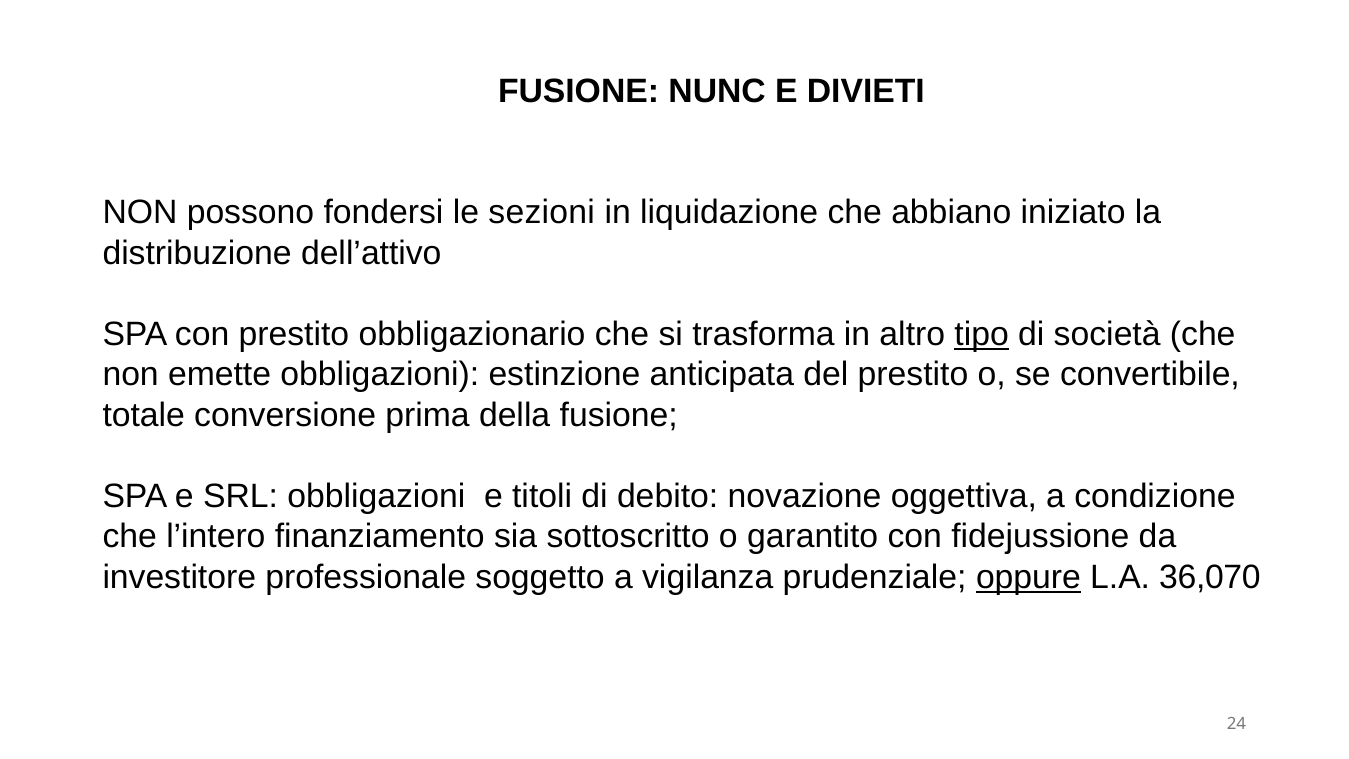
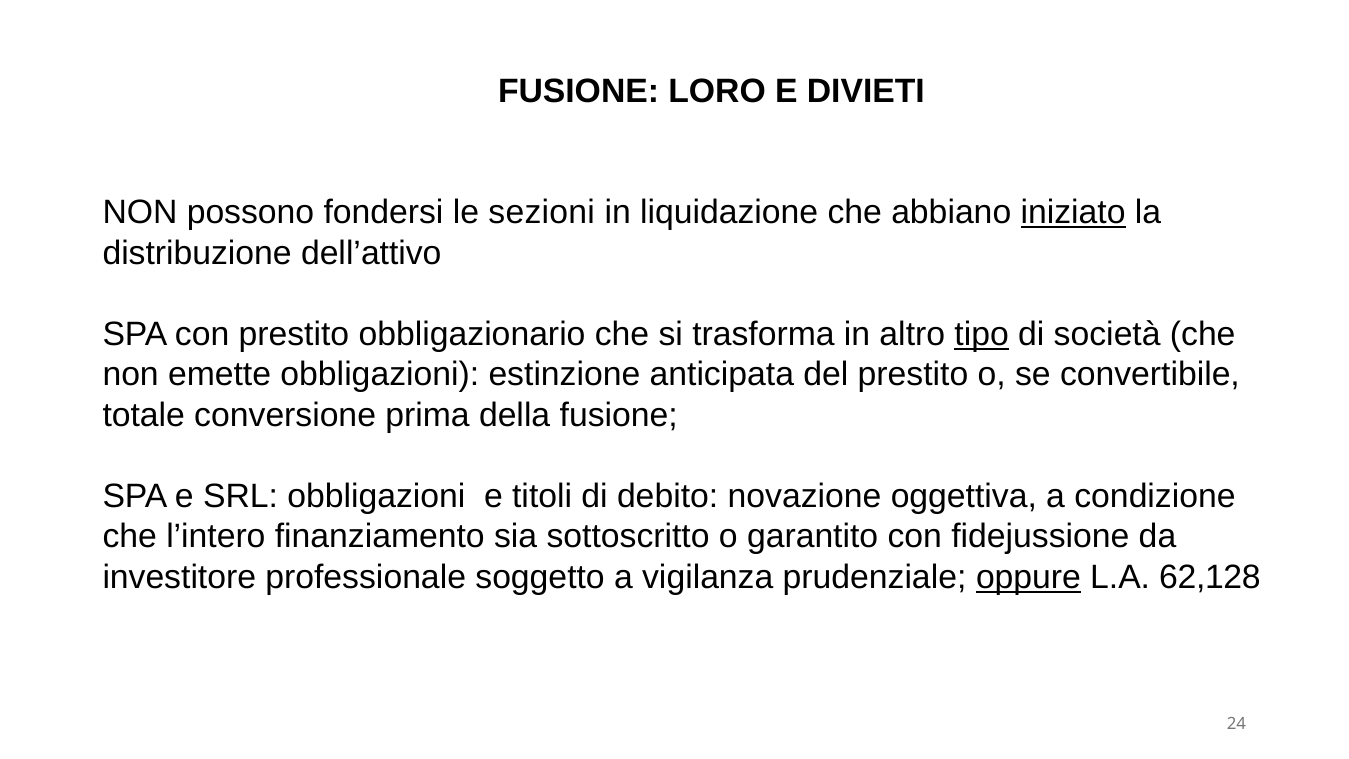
NUNC: NUNC -> LORO (717, 91)
iniziato underline: none -> present (1073, 213)
36,070: 36,070 -> 62,128 (1210, 577)
